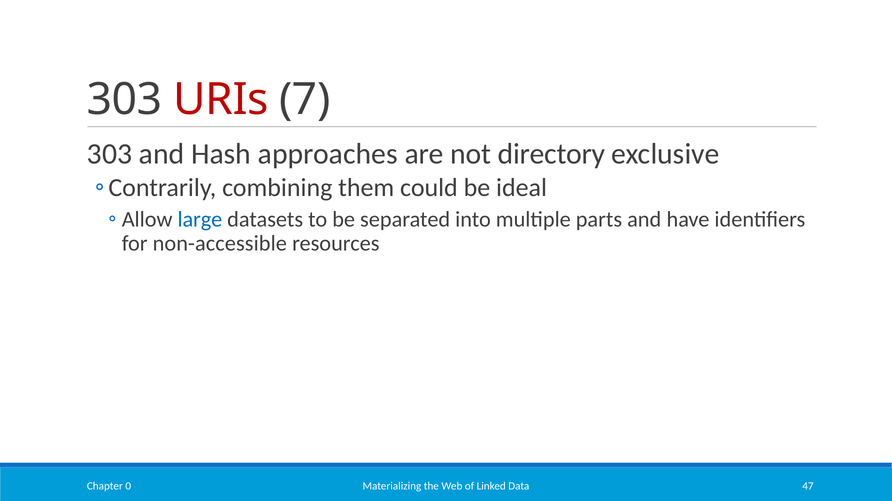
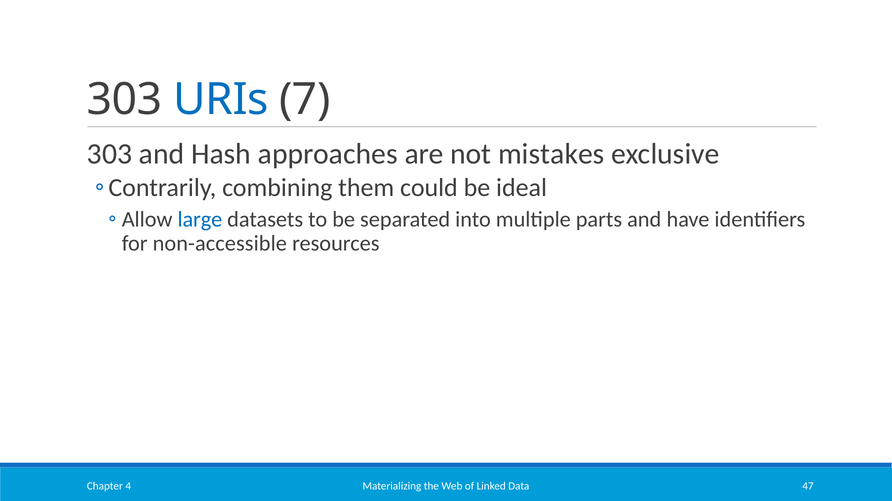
URIs colour: red -> blue (221, 100)
directory: directory -> mistakes (551, 154)
0: 0 -> 4 (128, 487)
